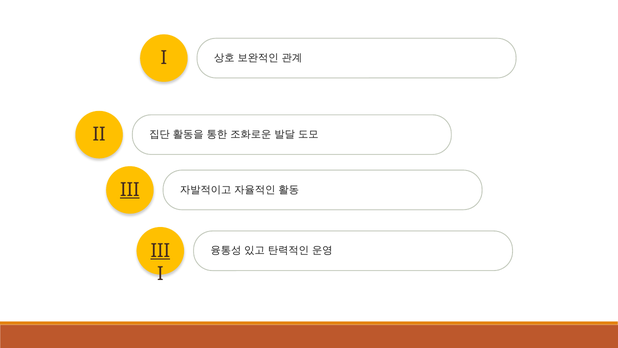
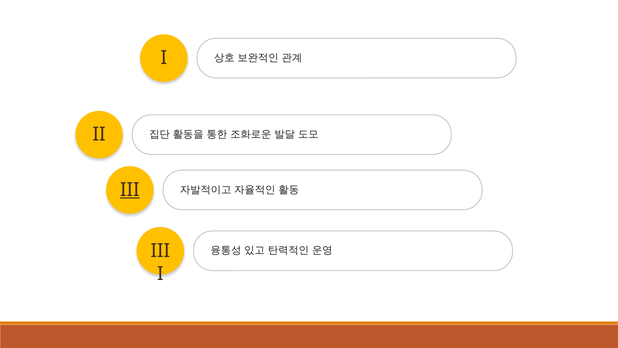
III underline: present -> none (160, 250)
